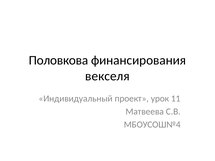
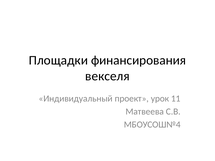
Половкова: Половкова -> Площадки (58, 60)
